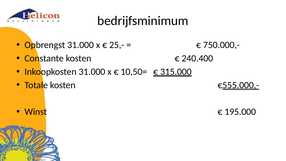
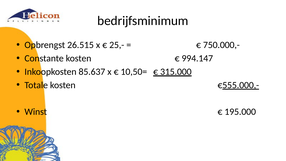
Opbrengst 31.000: 31.000 -> 26.515 (81, 45)
240.400: 240.400 -> 994.147 (197, 58)
Inkoopkosten 31.000: 31.000 -> 85.637 (92, 72)
